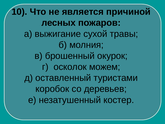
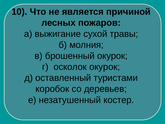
осколок можем: можем -> окурок (105, 67)
